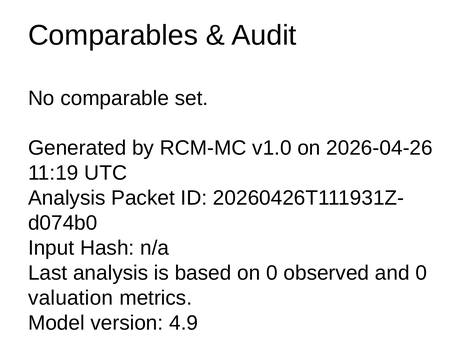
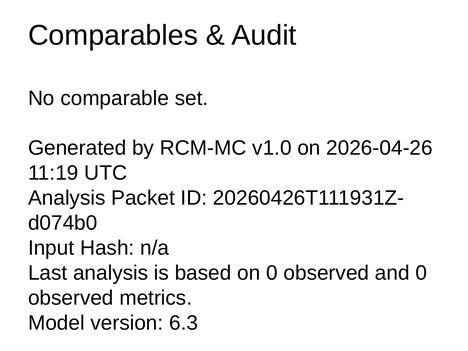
valuation: valuation -> observed (71, 298)
4.9: 4.9 -> 6.3 (184, 323)
